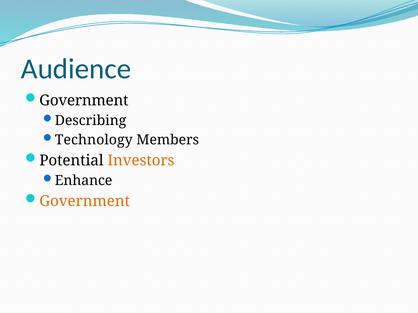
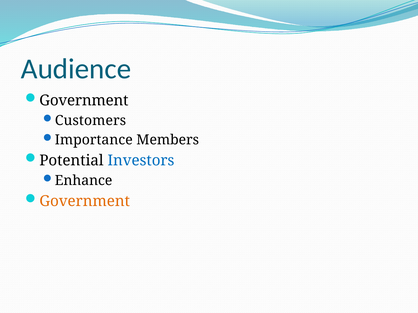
Describing: Describing -> Customers (90, 121)
Technology: Technology -> Importance (94, 140)
Investors colour: orange -> blue (141, 161)
